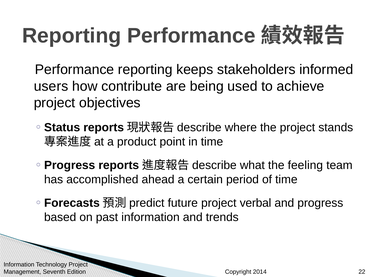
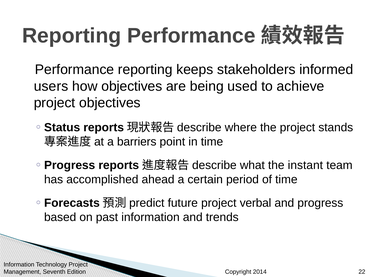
how contribute: contribute -> objectives (132, 86)
product: product -> barriers (137, 142)
feeling: feeling -> instant (305, 165)
